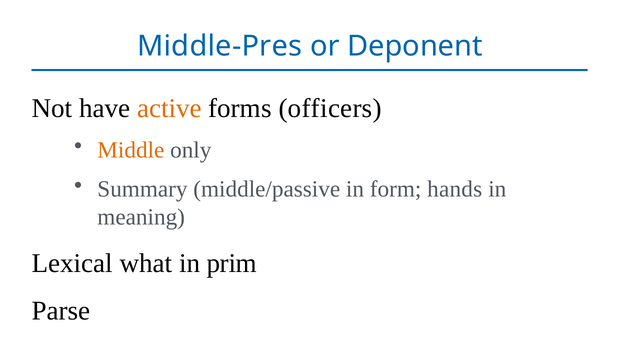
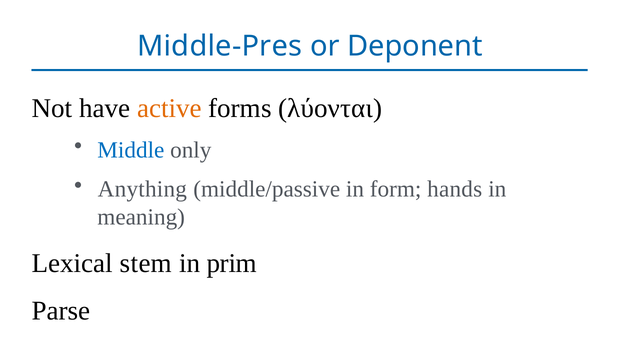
officers: officers -> λύονται (330, 108)
Middle colour: orange -> blue (131, 150)
Summary: Summary -> Anything (142, 189)
what: what -> stem (146, 263)
